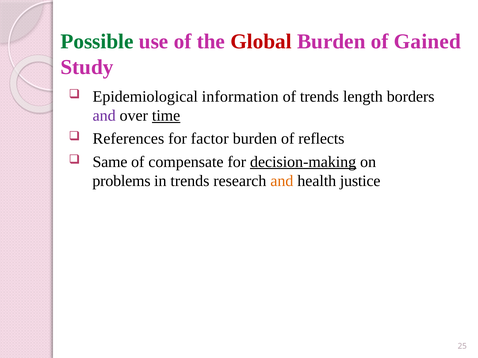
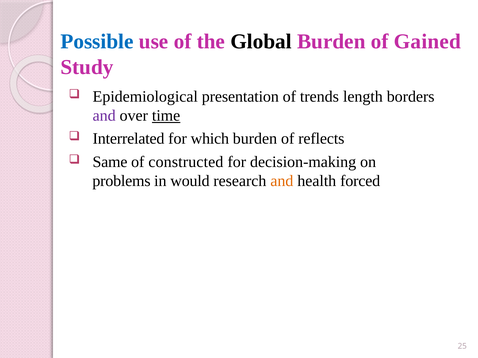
Possible colour: green -> blue (97, 42)
Global colour: red -> black (261, 42)
information: information -> presentation (240, 97)
References: References -> Interrelated (129, 139)
factor: factor -> which (210, 139)
compensate: compensate -> constructed (186, 162)
decision-making underline: present -> none (303, 162)
in trends: trends -> would (190, 181)
justice: justice -> forced (360, 181)
